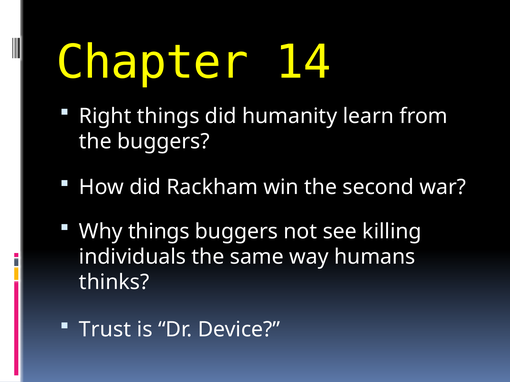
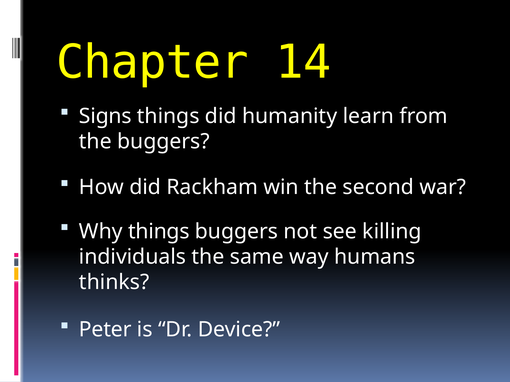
Right: Right -> Signs (105, 116)
Trust: Trust -> Peter (105, 330)
